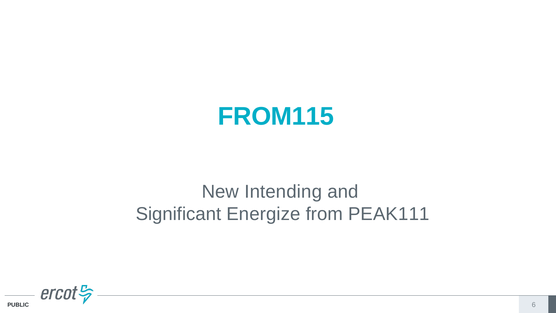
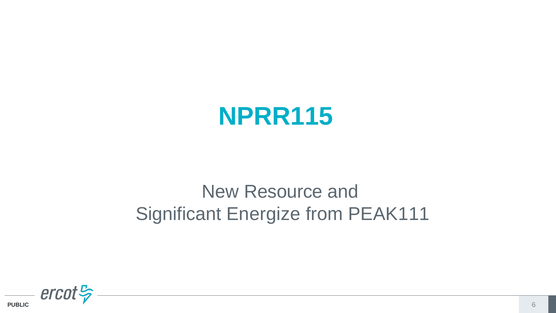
FROM115: FROM115 -> NPRR115 (276, 116)
Intending: Intending -> Resource (283, 192)
